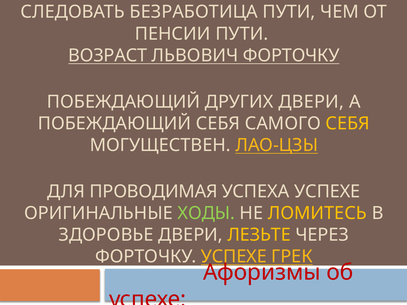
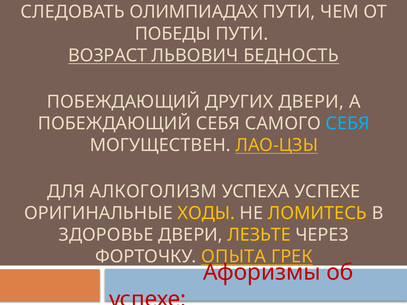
БЕЗРАБОТИЦА: БЕЗРАБОТИЦА -> ОЛИМПИАДАХ (194, 12)
ПЕНСИИ: ПЕНСИИ -> ПОБЕДЫ (173, 34)
ЛЬВОВИЧ ФОРТОЧКУ: ФОРТОЧКУ -> БЕДНОСТЬ (291, 55)
СЕБЯ colour: yellow -> light blue (348, 124)
ПРОВОДИМАЯ: ПРОВОДИМАЯ -> АЛКОГОЛИЗМ (153, 192)
ХОДЫ colour: light green -> yellow (206, 213)
ФОРТОЧКУ УСПЕХЕ: УСПЕХЕ -> ОПЫТА (234, 257)
